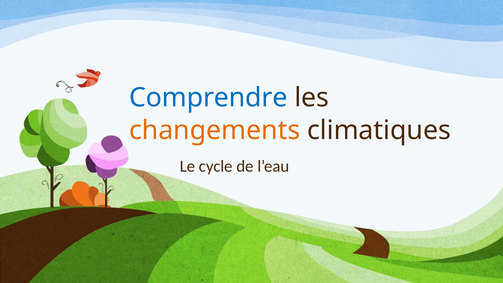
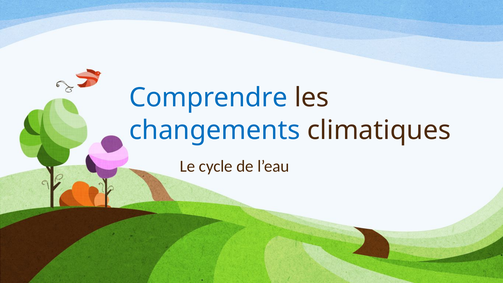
changements colour: orange -> blue (215, 130)
